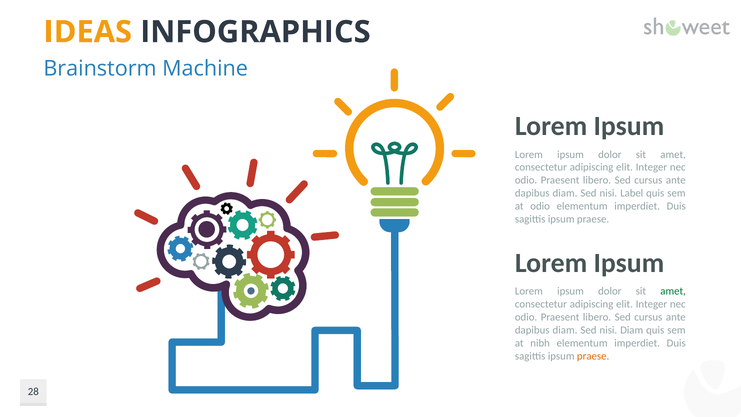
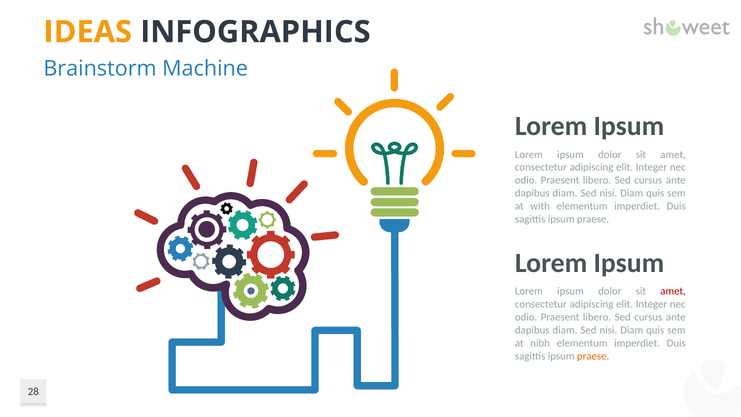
Label: Label -> Diam (632, 193)
at odio: odio -> with (540, 206)
amet colour: green -> red (673, 291)
